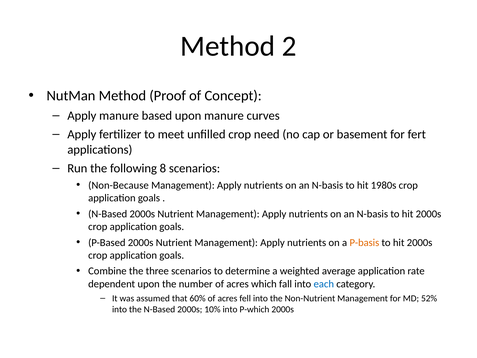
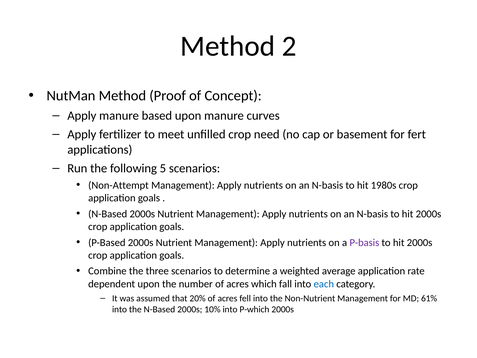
8: 8 -> 5 (163, 168)
Non-Because: Non-Because -> Non-Attempt (119, 185)
P-basis colour: orange -> purple (364, 242)
60%: 60% -> 20% (198, 298)
52%: 52% -> 61% (429, 298)
